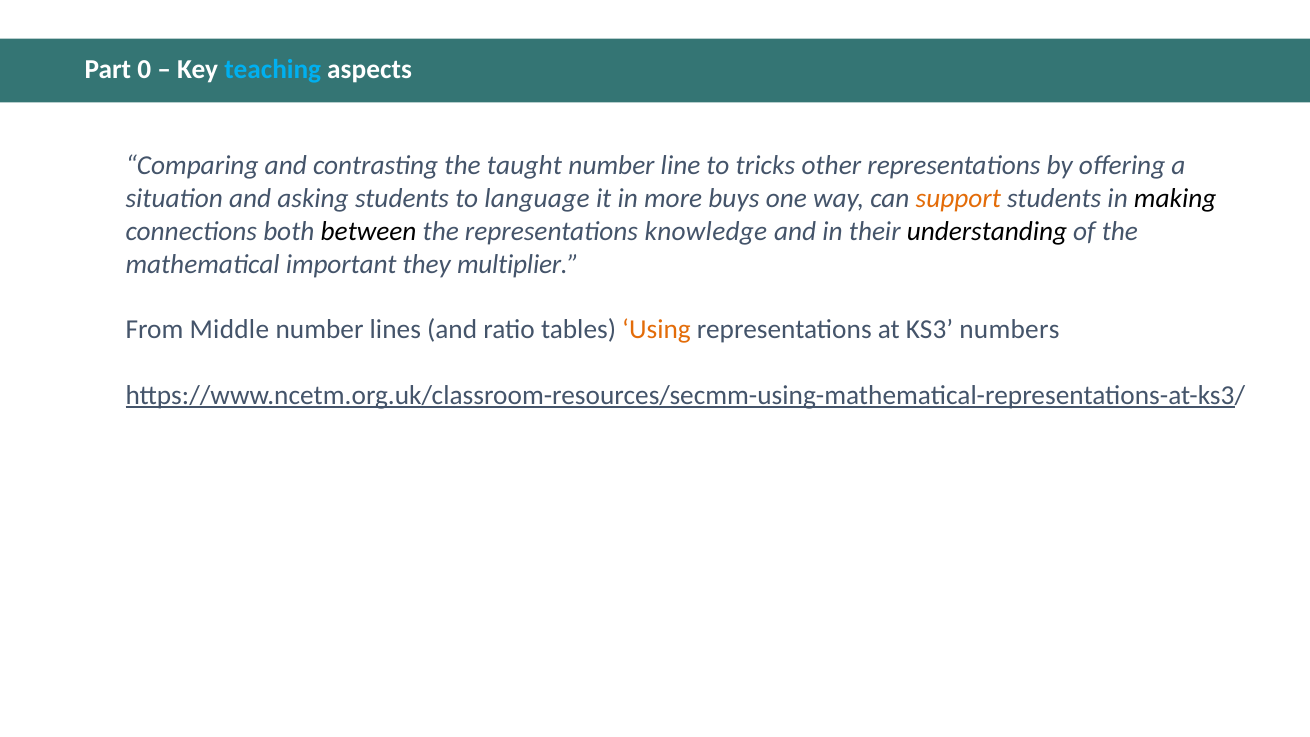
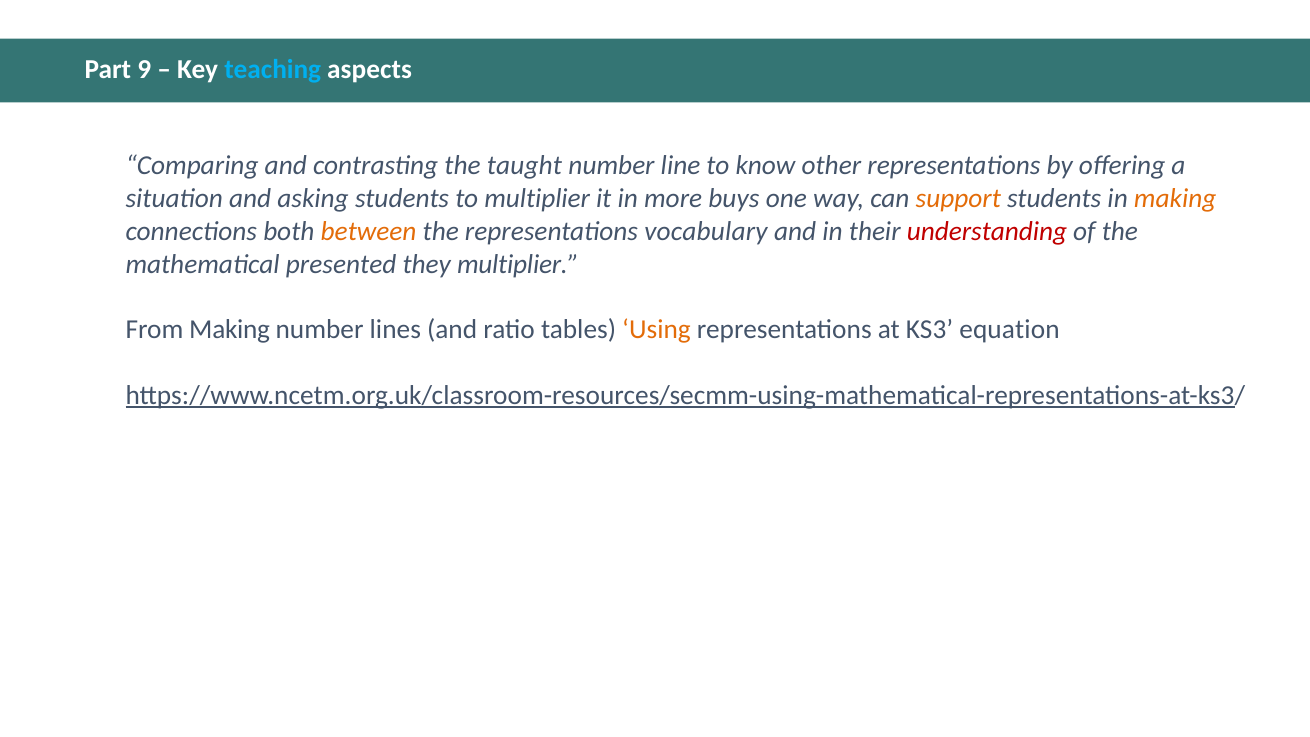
0: 0 -> 9 (144, 70)
tricks: tricks -> know (766, 166)
to language: language -> multiplier (537, 199)
making colour: black -> orange (1175, 199)
between colour: black -> orange (369, 231)
knowledge: knowledge -> vocabulary (706, 231)
understanding colour: black -> red (987, 231)
important: important -> presented (341, 264)
From Middle: Middle -> Making (230, 330)
numbers: numbers -> equation (1009, 330)
